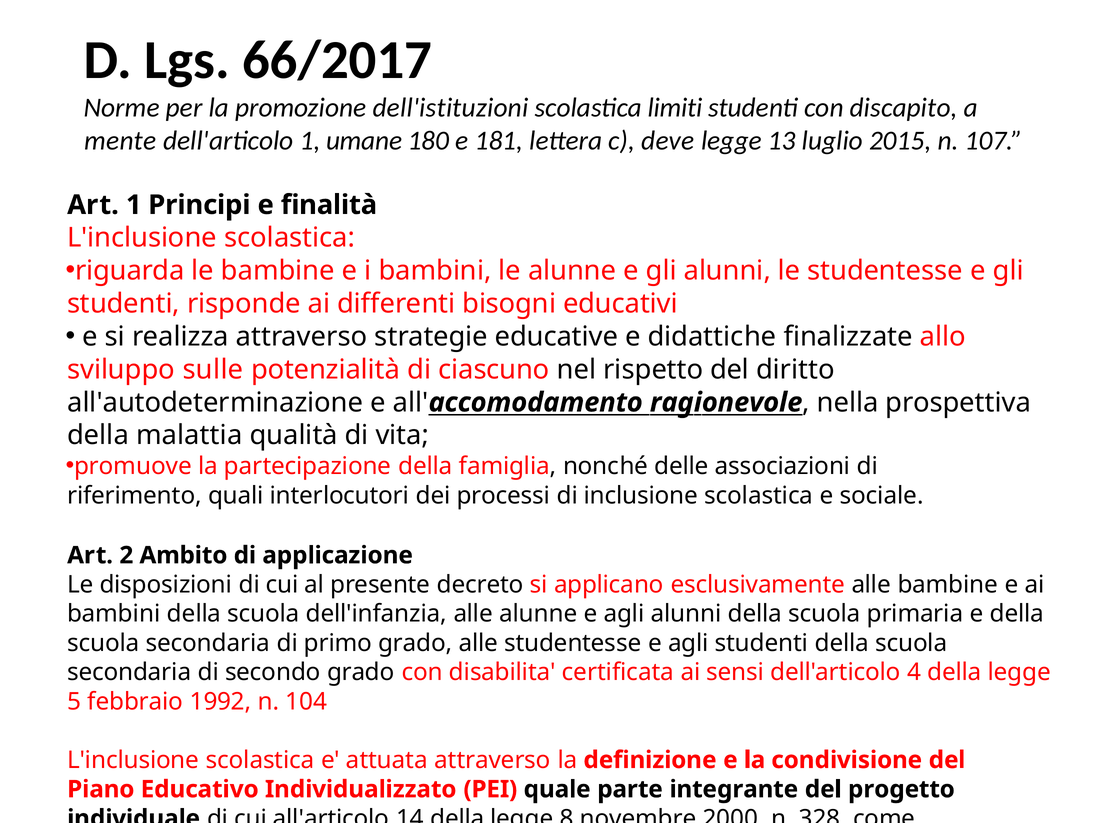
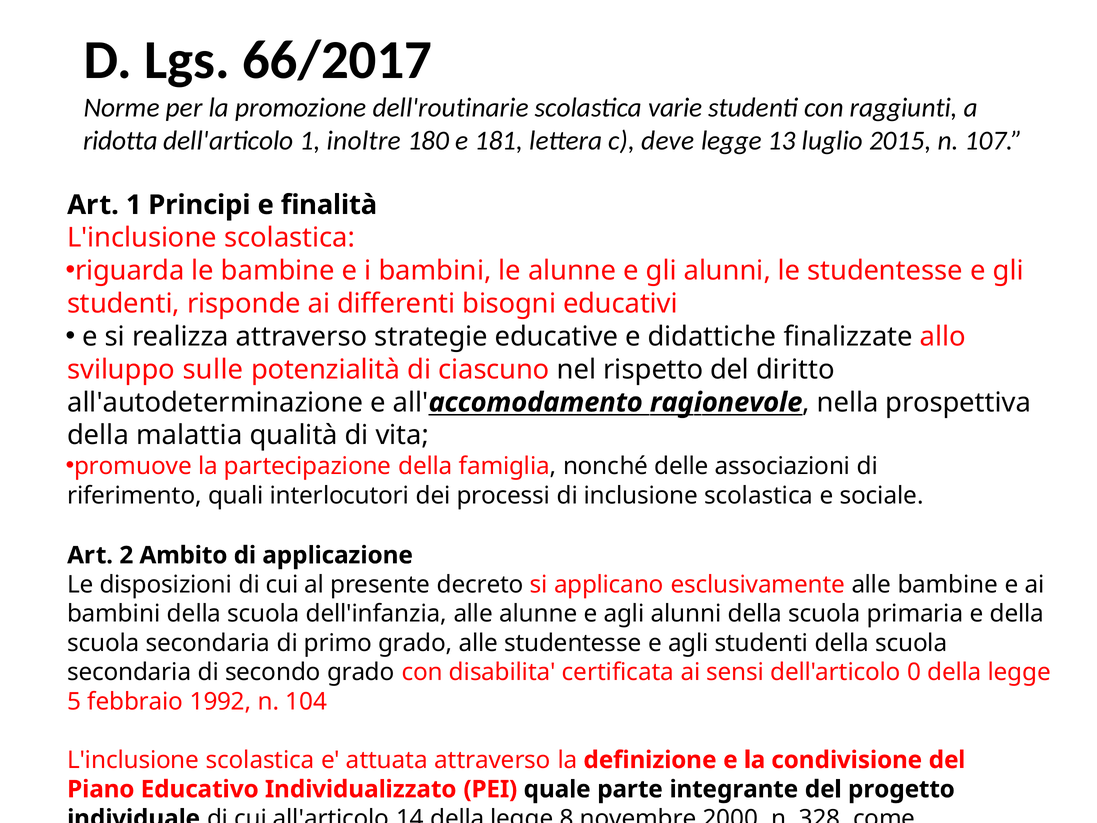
dell'istituzioni: dell'istituzioni -> dell'routinarie (451, 108)
limiti: limiti -> varie (675, 108)
discapito: discapito -> raggiunti (904, 108)
mente: mente -> ridotta (121, 141)
umane: umane -> inoltre (364, 141)
4: 4 -> 0 (914, 672)
